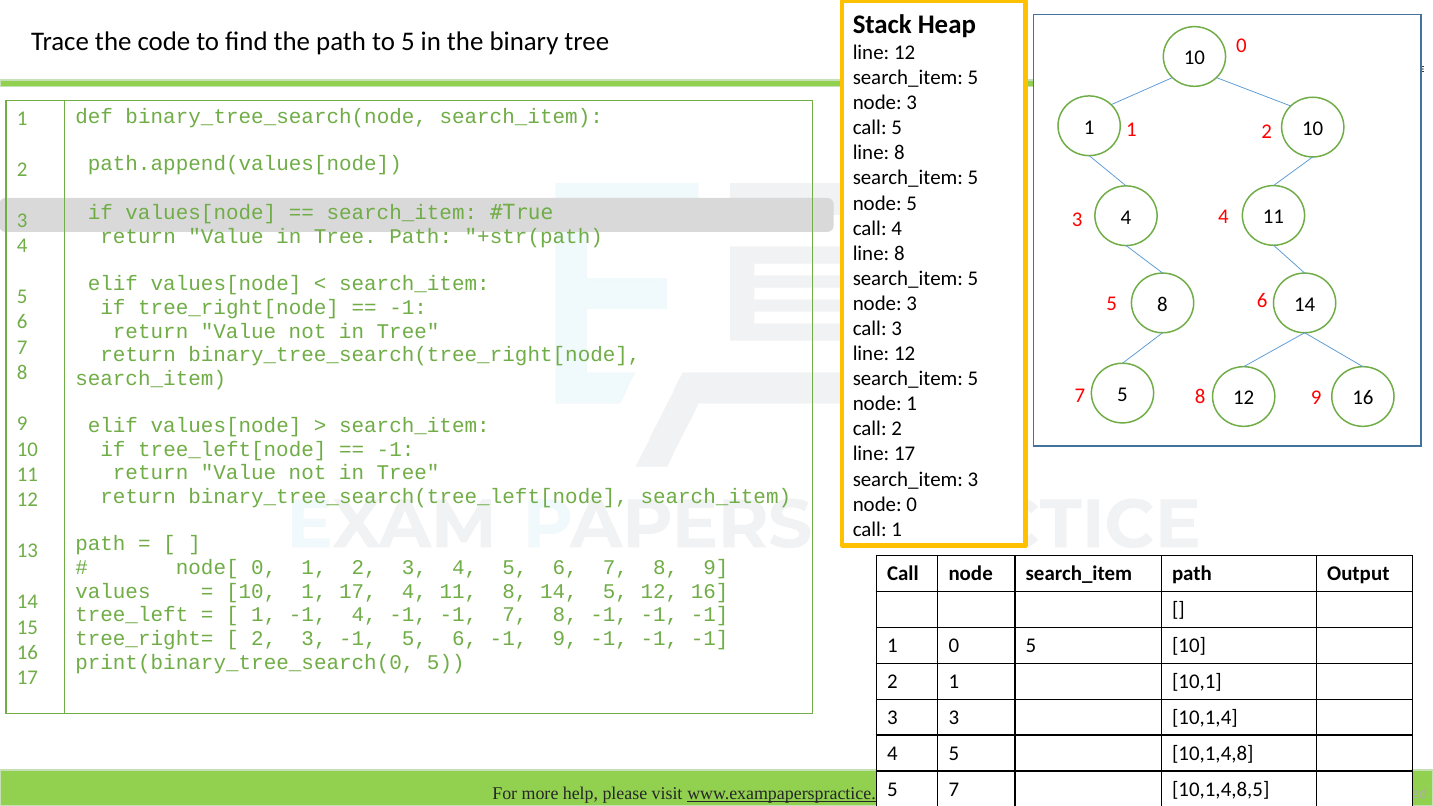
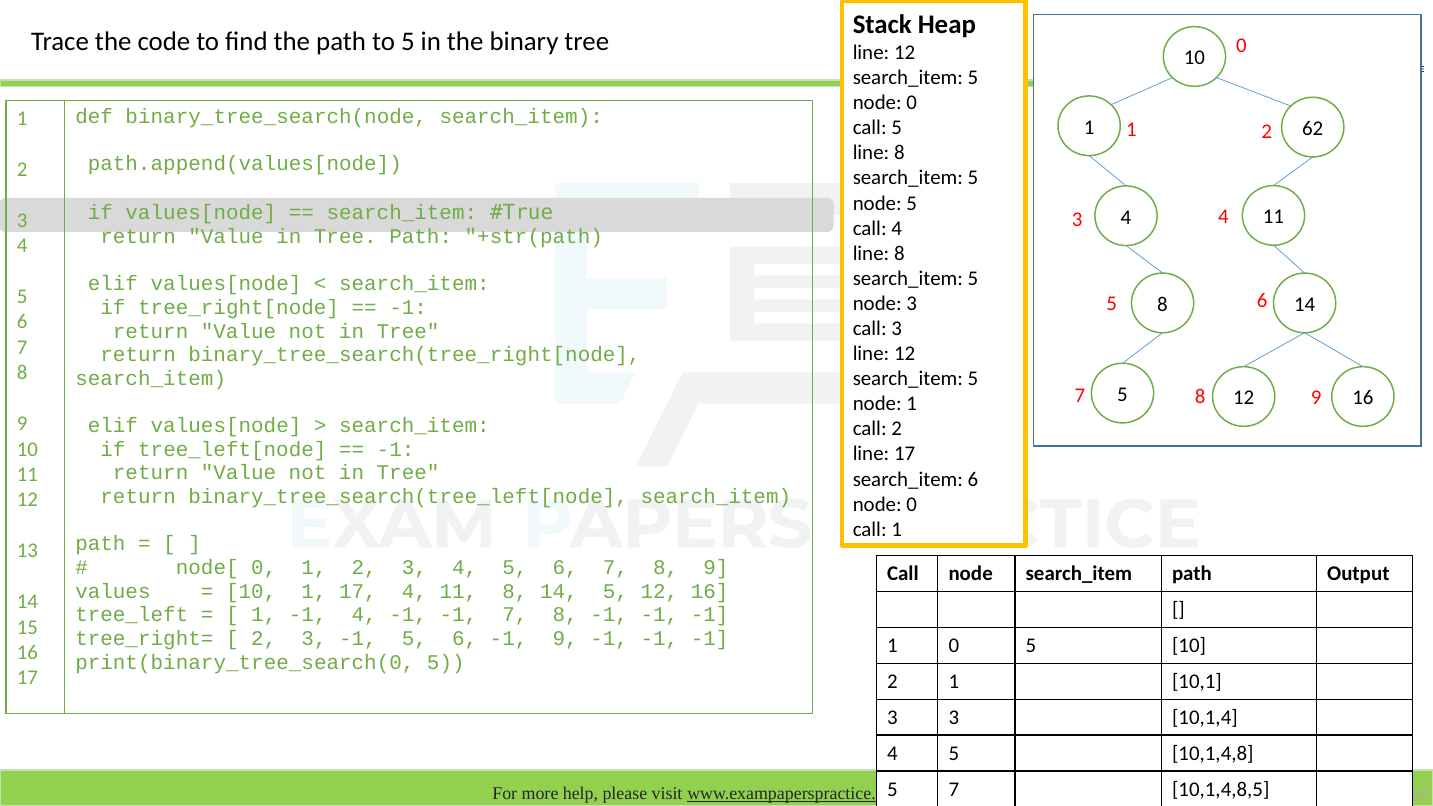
3: 3 -> 0 (912, 103)
1 10: 10 -> 62 (1313, 129)
search_item 3: 3 -> 6 (973, 479)
